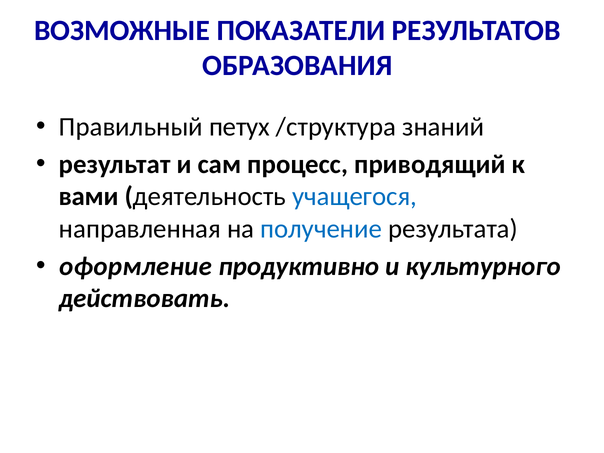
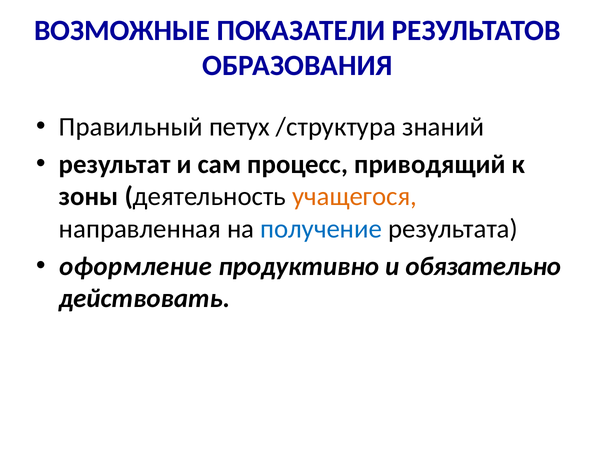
вами: вами -> зоны (89, 197)
учащегося colour: blue -> orange (354, 197)
культурного: культурного -> обязательно (483, 266)
